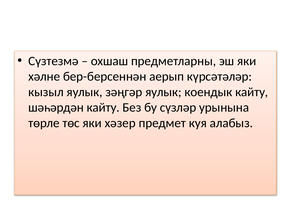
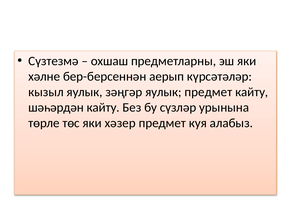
яулык коендык: коендык -> предмет (208, 92)
